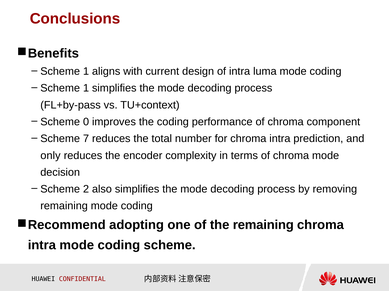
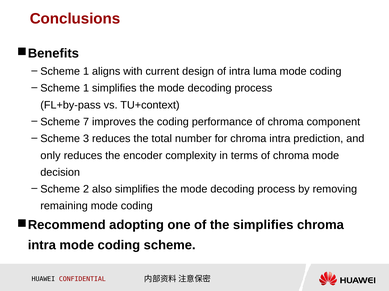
0: 0 -> 7 (86, 122)
7: 7 -> 3 (86, 139)
the remaining: remaining -> simplifies (263, 226)
